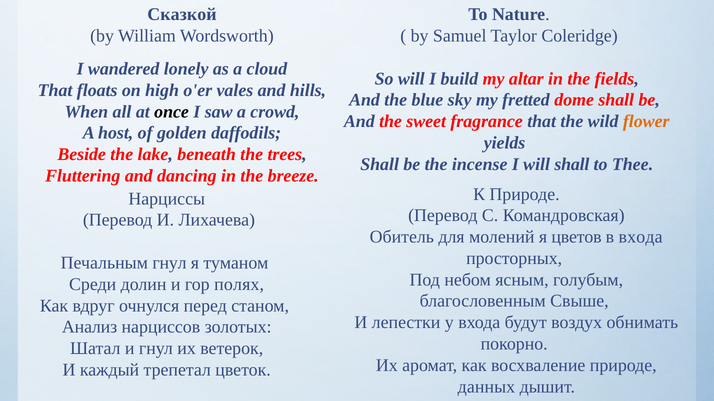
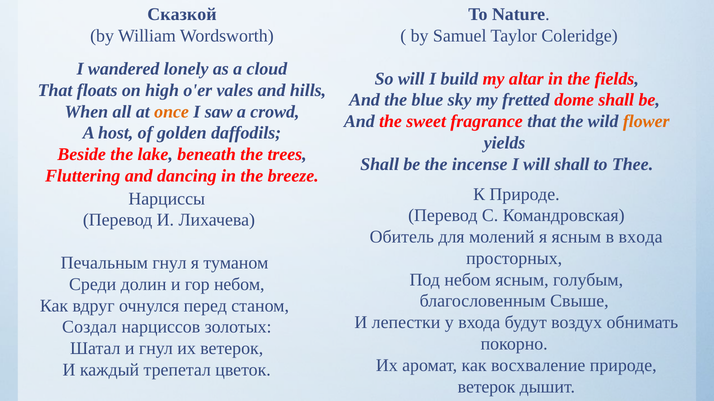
once colour: black -> orange (172, 112)
я цветов: цветов -> ясным (576, 237)
гор полях: полях -> небом (239, 285)
Анализ: Анализ -> Создал (89, 328)
данных: данных -> ветерок (487, 387)
